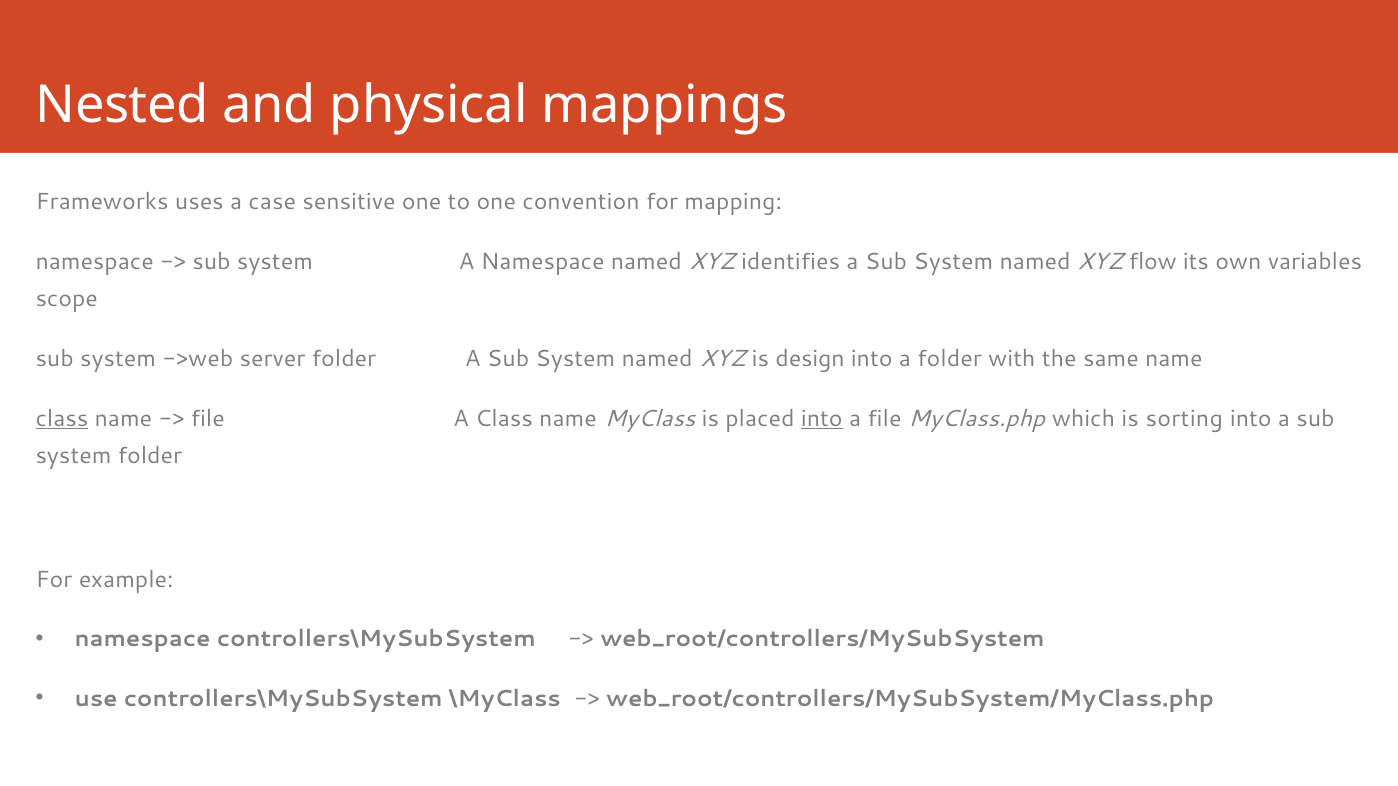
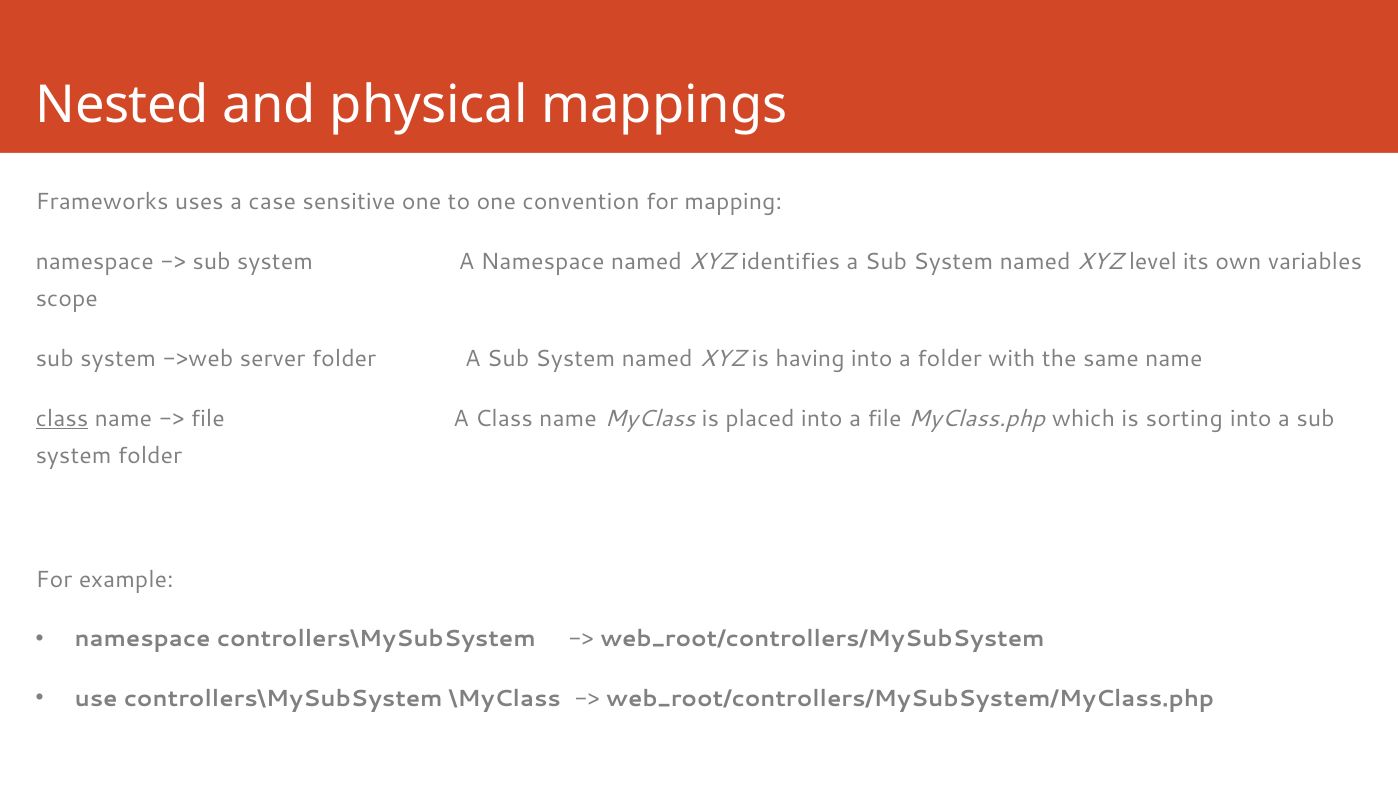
flow: flow -> level (1153, 262)
design: design -> having (810, 359)
into underline: present -> none (822, 419)
